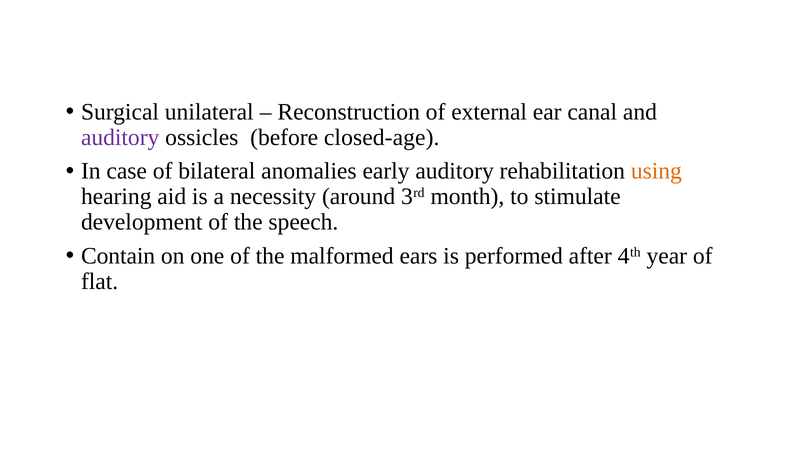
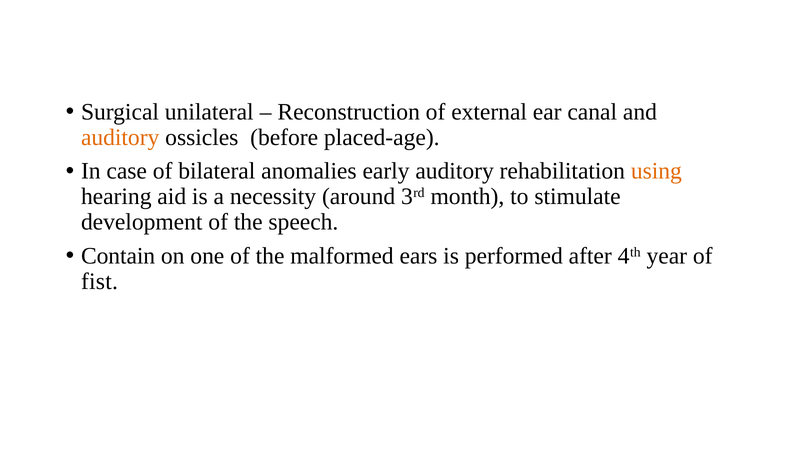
auditory colour: purple -> orange (120, 137)
closed-age: closed-age -> placed-age (382, 137)
flat: flat -> fist (99, 281)
